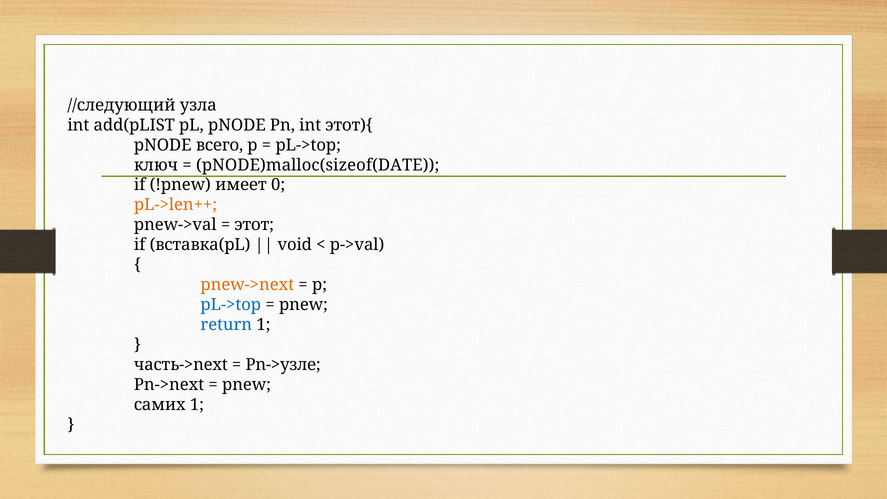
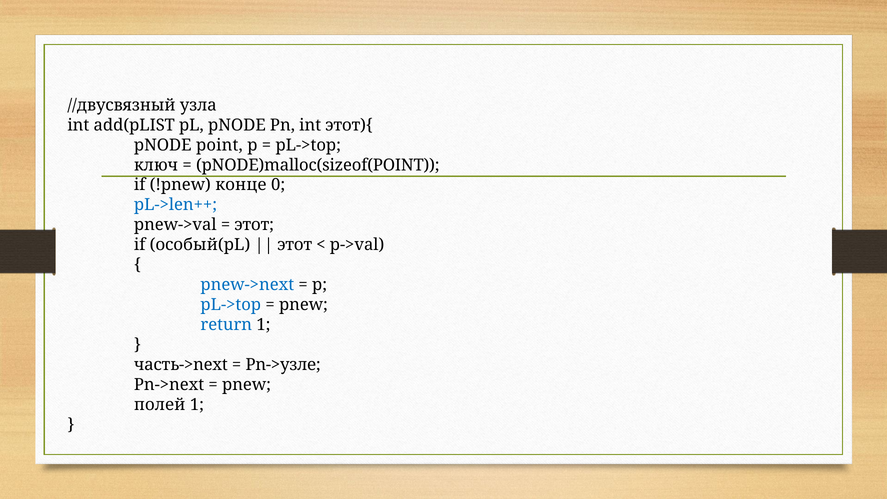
//следующий: //следующий -> //двусвязный (122, 105)
всего: всего -> point (219, 145)
pNODE)malloc(sizeof(DATE: pNODE)malloc(sizeof(DATE -> pNODE)malloc(sizeof(POINT (318, 165)
имеет: имеет -> конце (241, 185)
pL->len++ colour: orange -> blue (175, 205)
вставка(pL: вставка(pL -> особый(pL (200, 245)
void: void -> этот (295, 245)
pnew->next colour: orange -> blue (247, 285)
самих: самих -> полей (160, 405)
